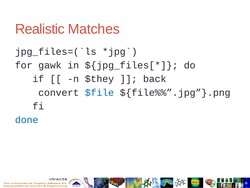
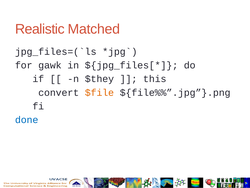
Matches: Matches -> Matched (94, 29)
back: back -> this (155, 79)
$file colour: blue -> orange (99, 92)
